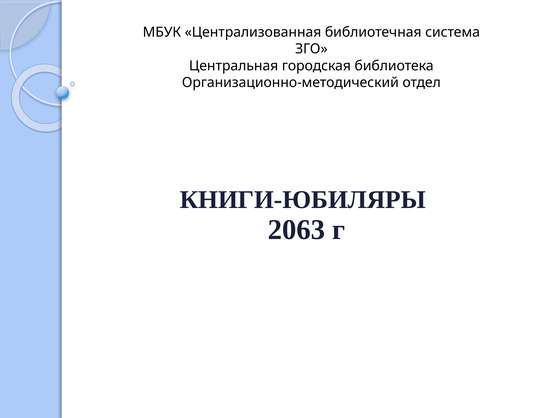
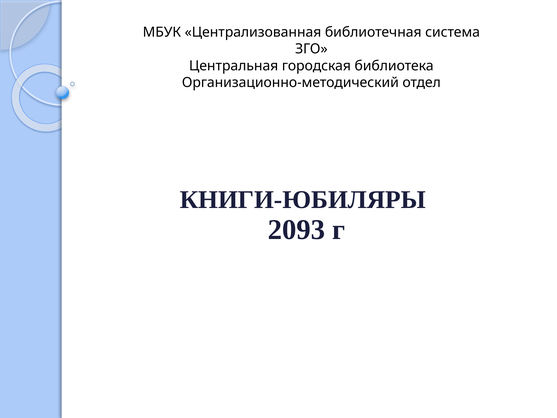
2063: 2063 -> 2093 (297, 229)
